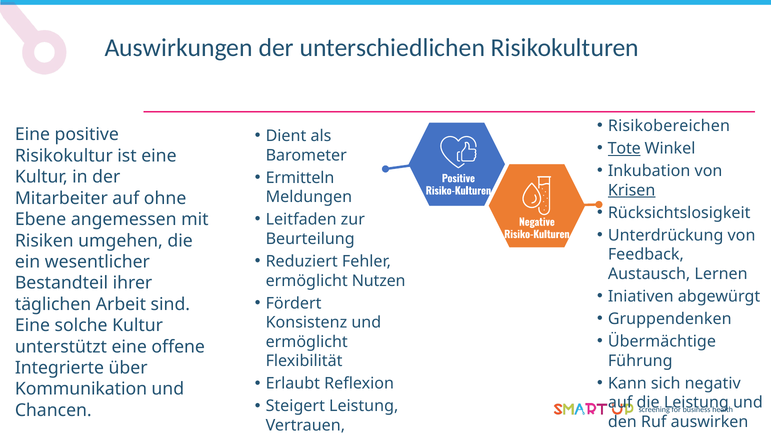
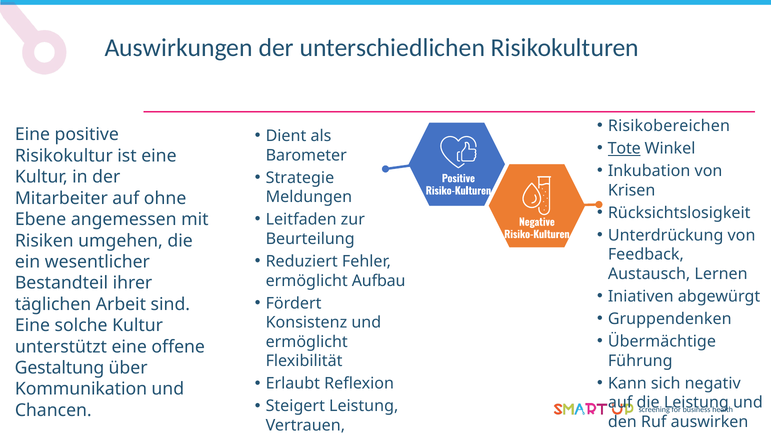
Ermitteln: Ermitteln -> Strategie (300, 178)
Krisen underline: present -> none (632, 190)
Nutzen: Nutzen -> Aufbau (379, 280)
Integrierte: Integrierte -> Gestaltung (60, 368)
